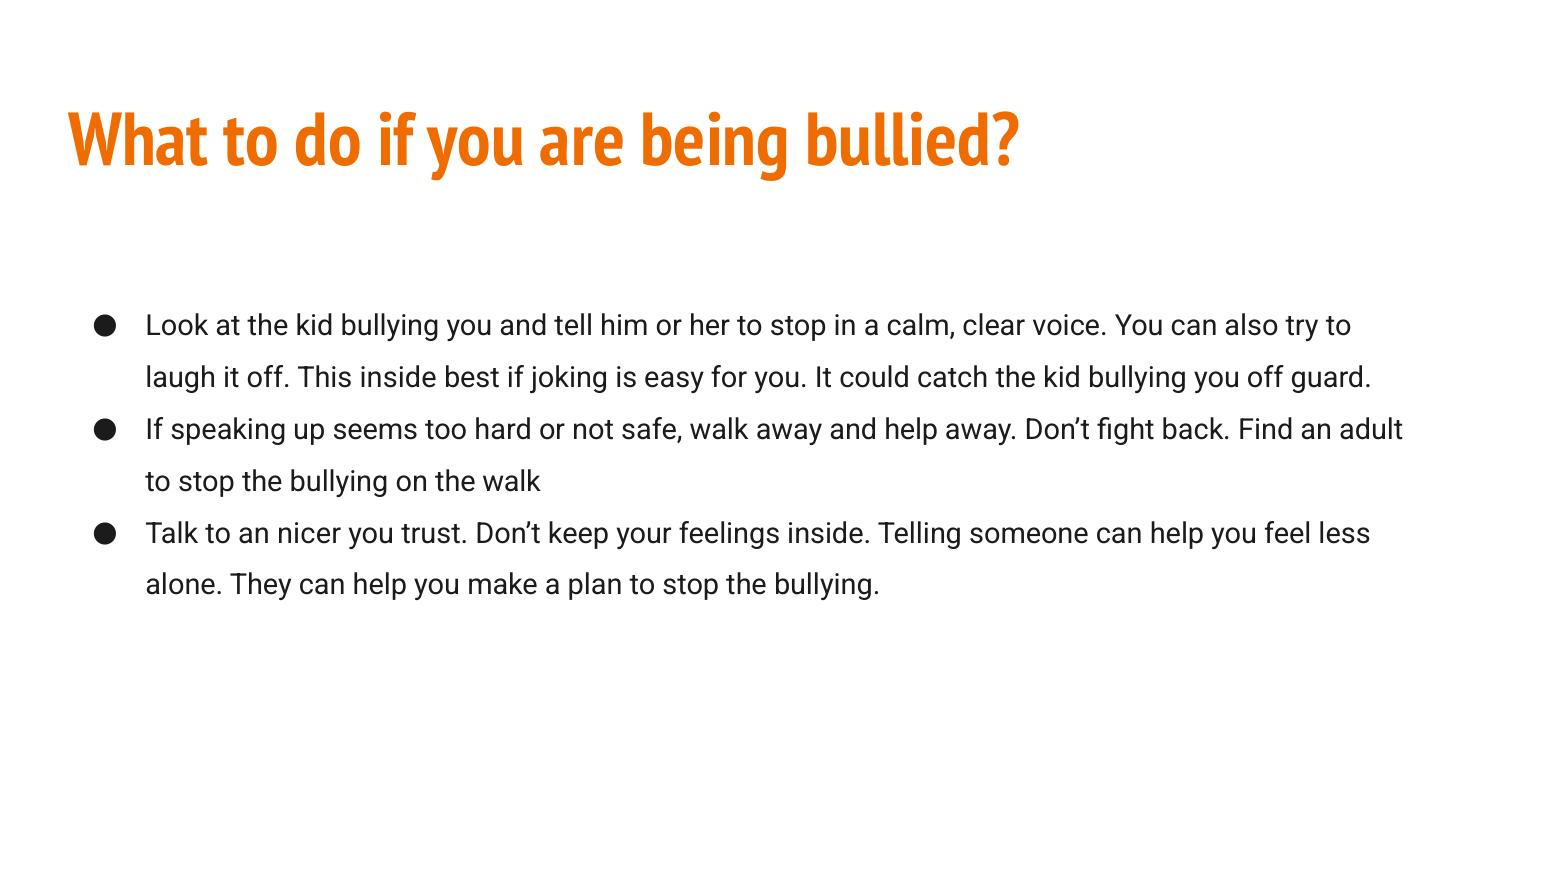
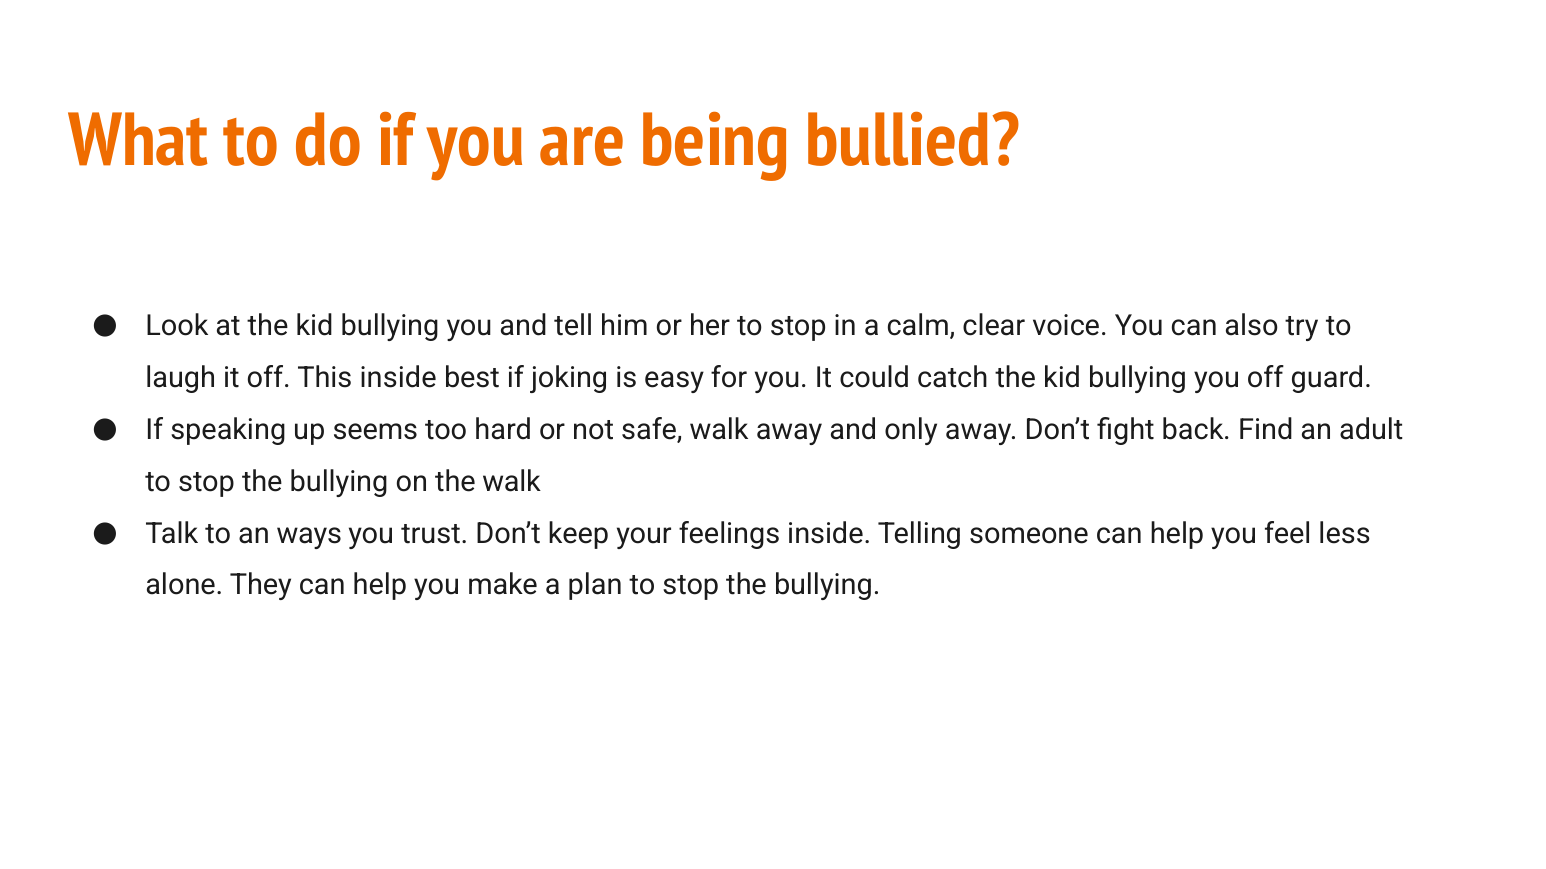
and help: help -> only (911, 430)
nicer: nicer -> ways (309, 534)
